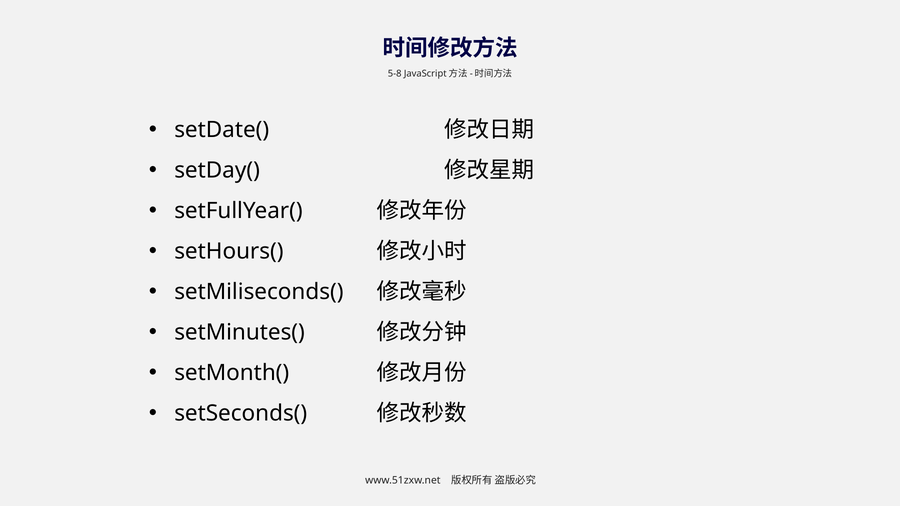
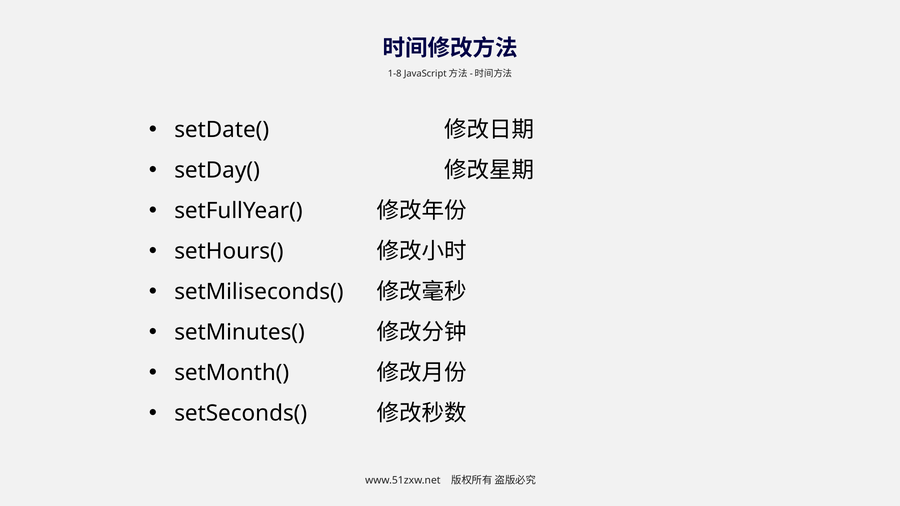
5-8: 5-8 -> 1-8 (395, 74)
